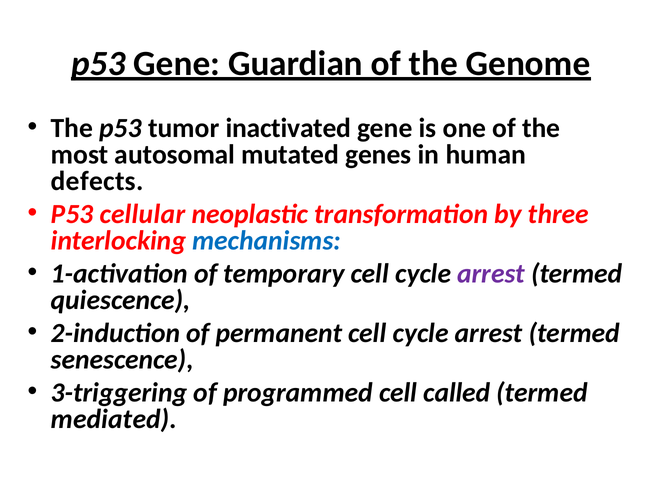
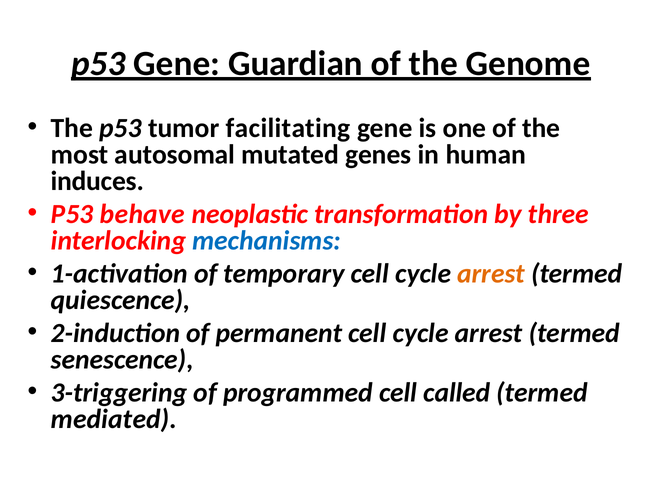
inactivated: inactivated -> facilitating (288, 128)
defects: defects -> induces (97, 181)
cellular: cellular -> behave (142, 214)
arrest colour: purple -> orange (491, 273)
